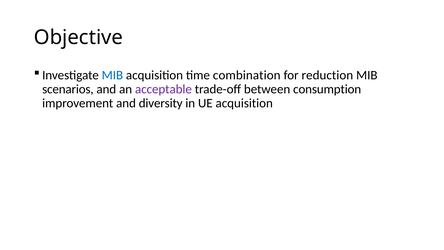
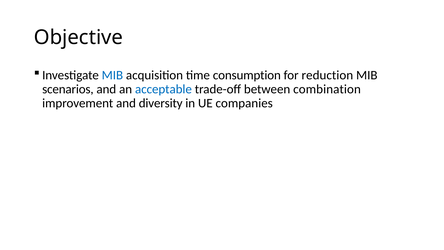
combination: combination -> consumption (247, 75)
acceptable colour: purple -> blue (163, 89)
consumption: consumption -> combination (327, 89)
UE acquisition: acquisition -> companies (244, 103)
